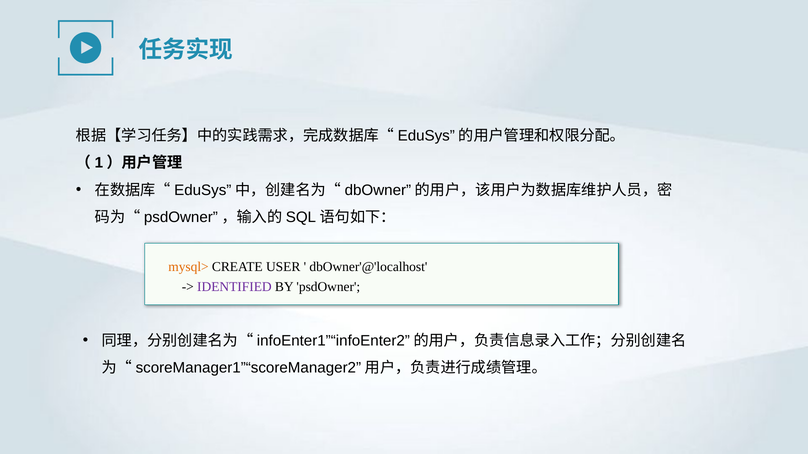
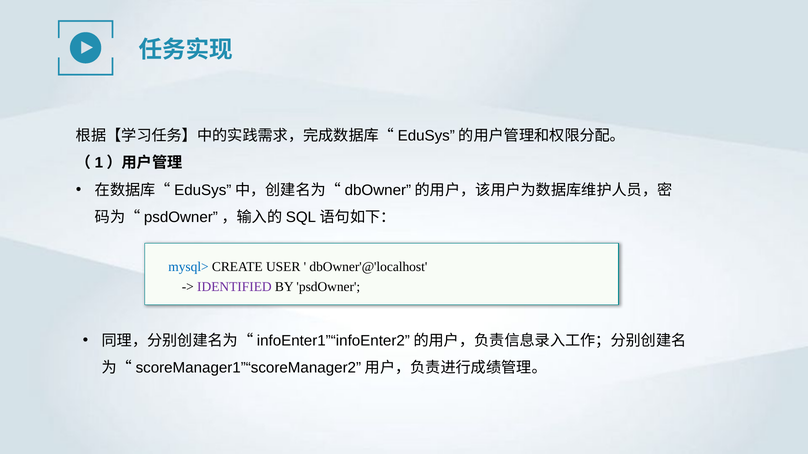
mysql> colour: orange -> blue (188, 267)
